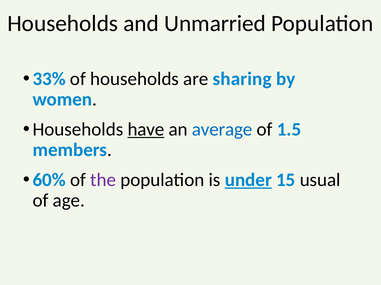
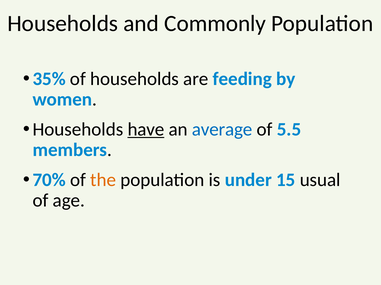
Unmarried: Unmarried -> Commonly (215, 24)
33%: 33% -> 35% (49, 79)
sharing: sharing -> feeding (242, 79)
1.5: 1.5 -> 5.5 (289, 130)
60%: 60% -> 70% (49, 180)
the colour: purple -> orange (103, 180)
under underline: present -> none (248, 180)
